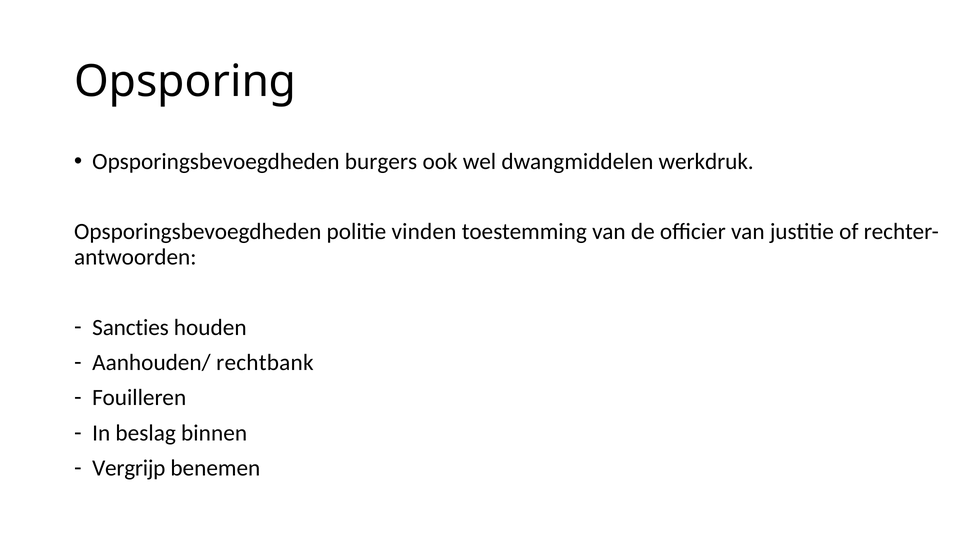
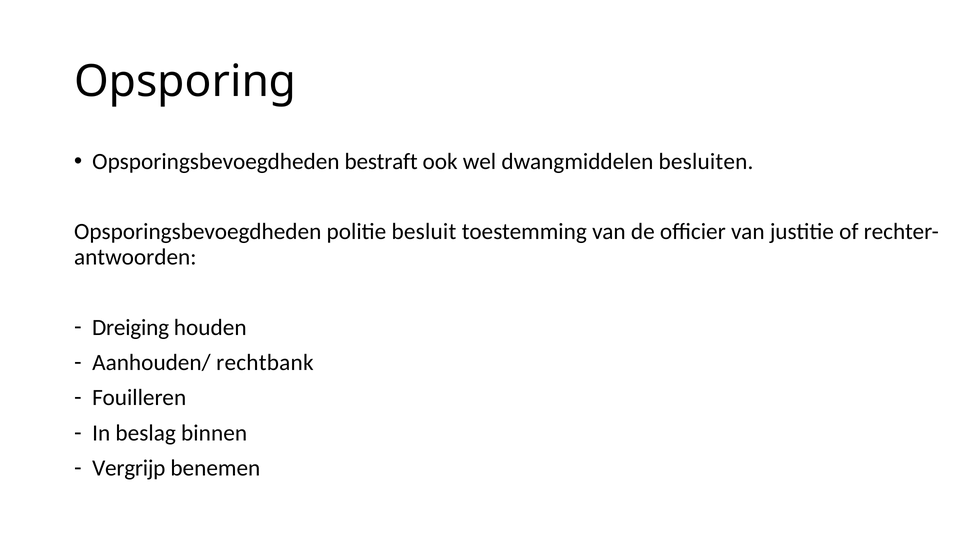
burgers: burgers -> bestraft (381, 161)
werkdruk: werkdruk -> besluiten (706, 161)
vinden: vinden -> besluit (424, 232)
Sancties: Sancties -> Dreiging (131, 327)
